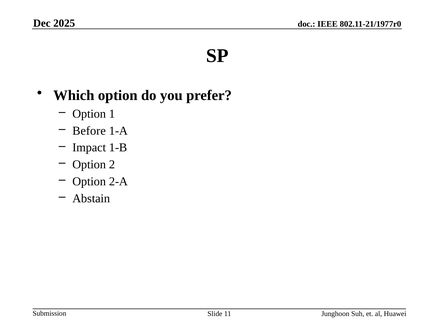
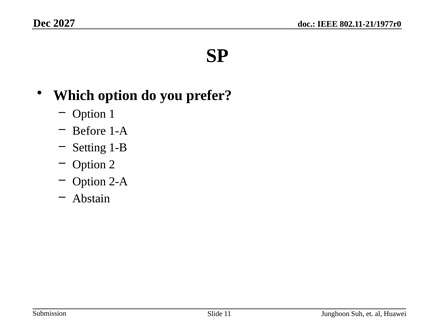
2025: 2025 -> 2027 (64, 23)
Impact: Impact -> Setting (89, 147)
